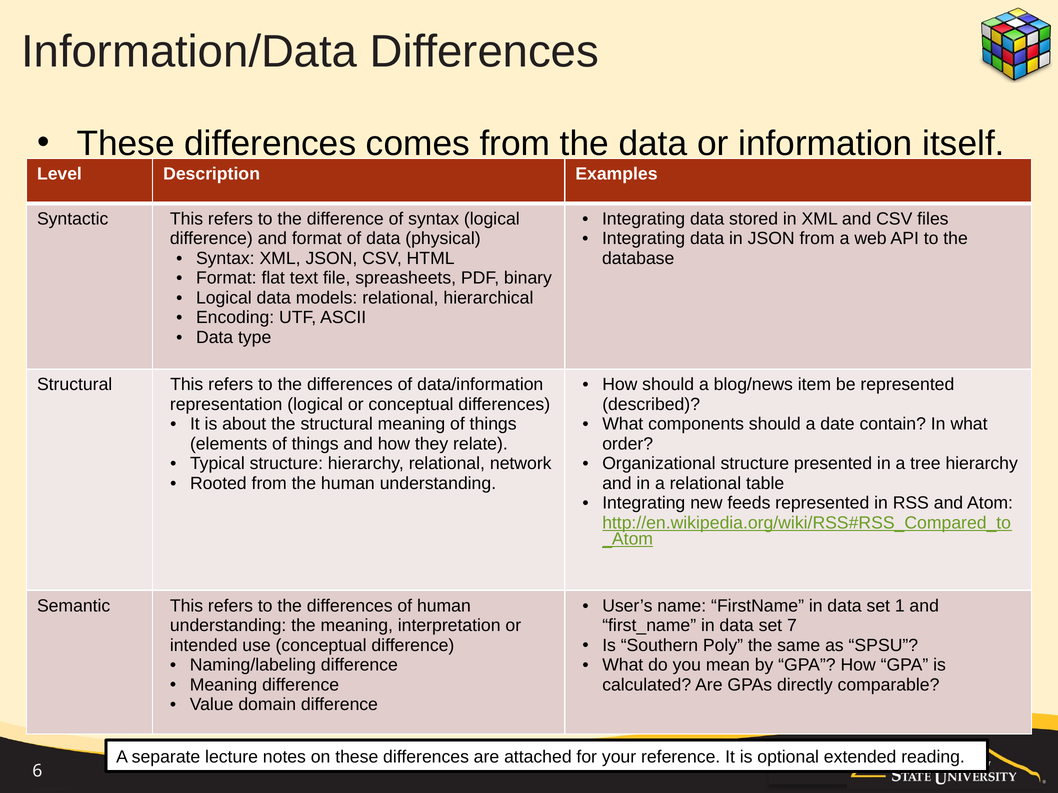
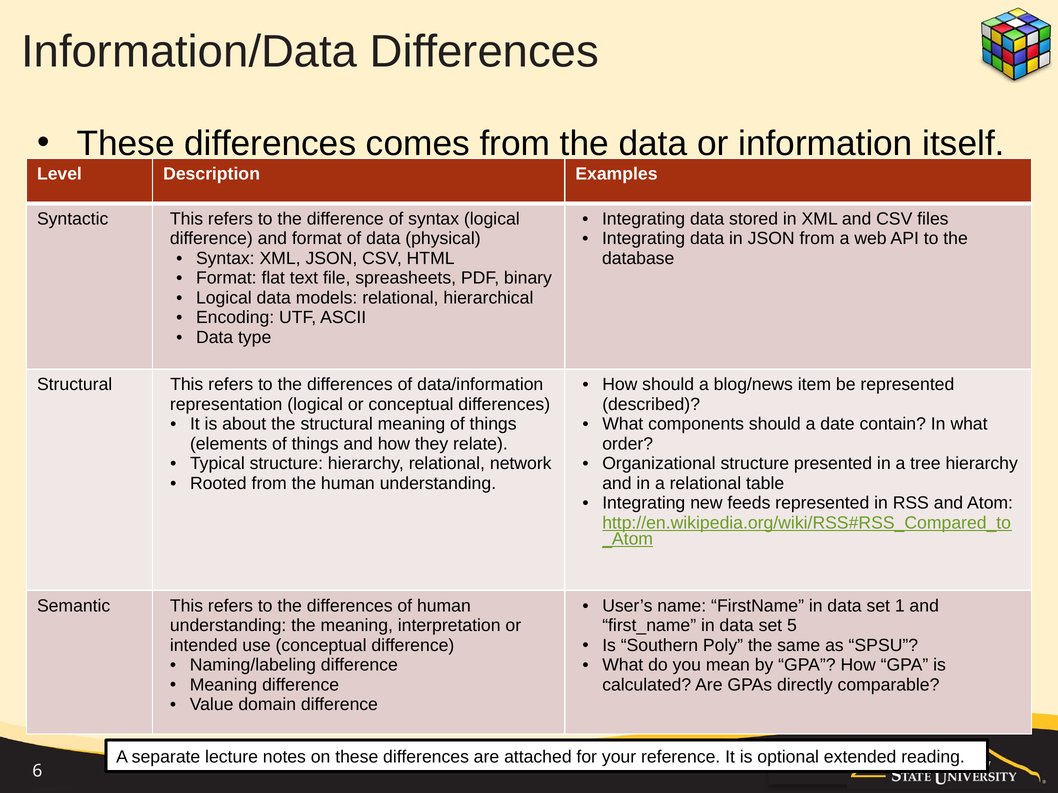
7: 7 -> 5 (792, 626)
